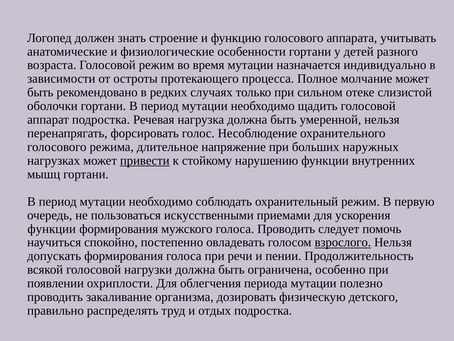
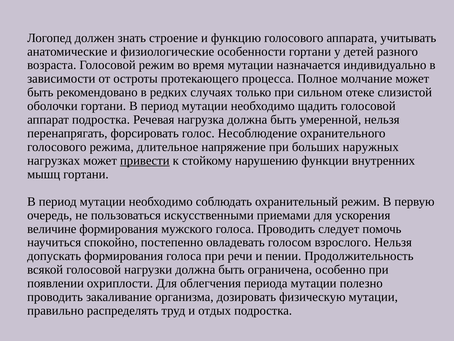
функции: функции -> величине (52, 229)
взрослого underline: present -> none (343, 242)
физическую детского: детского -> мутации (373, 297)
